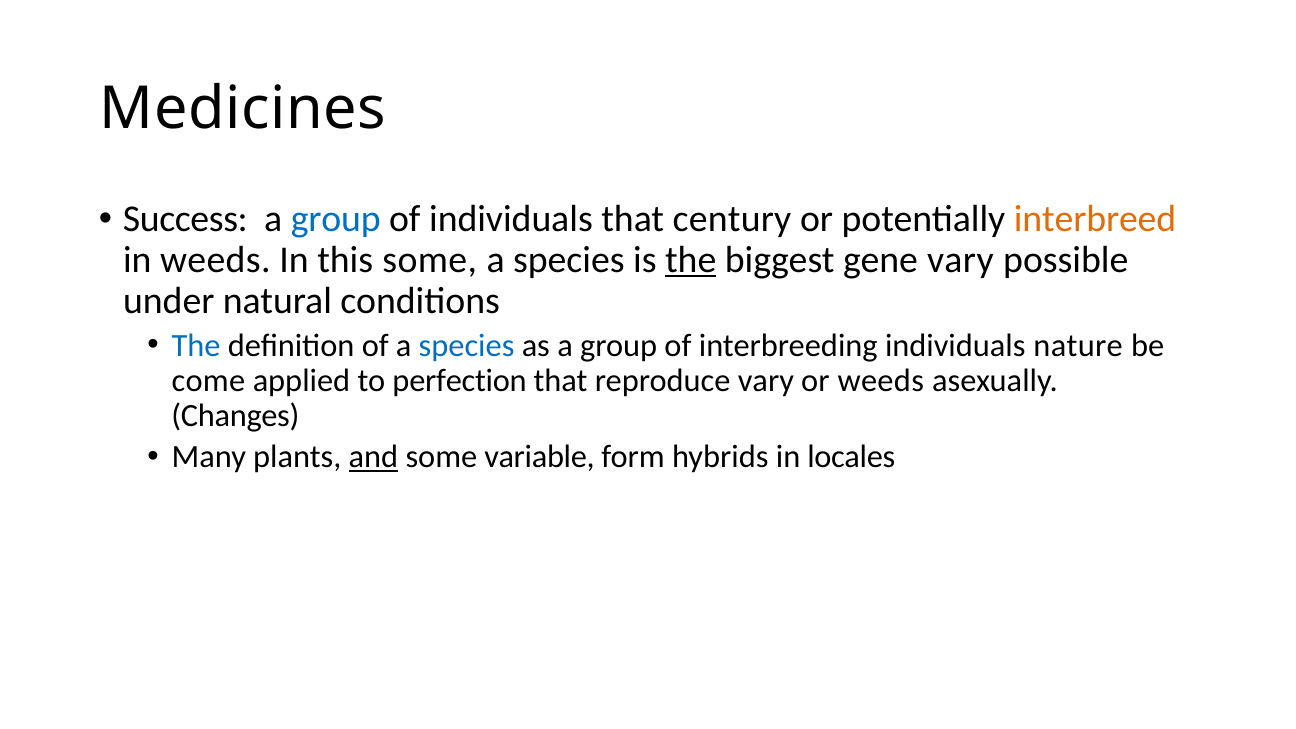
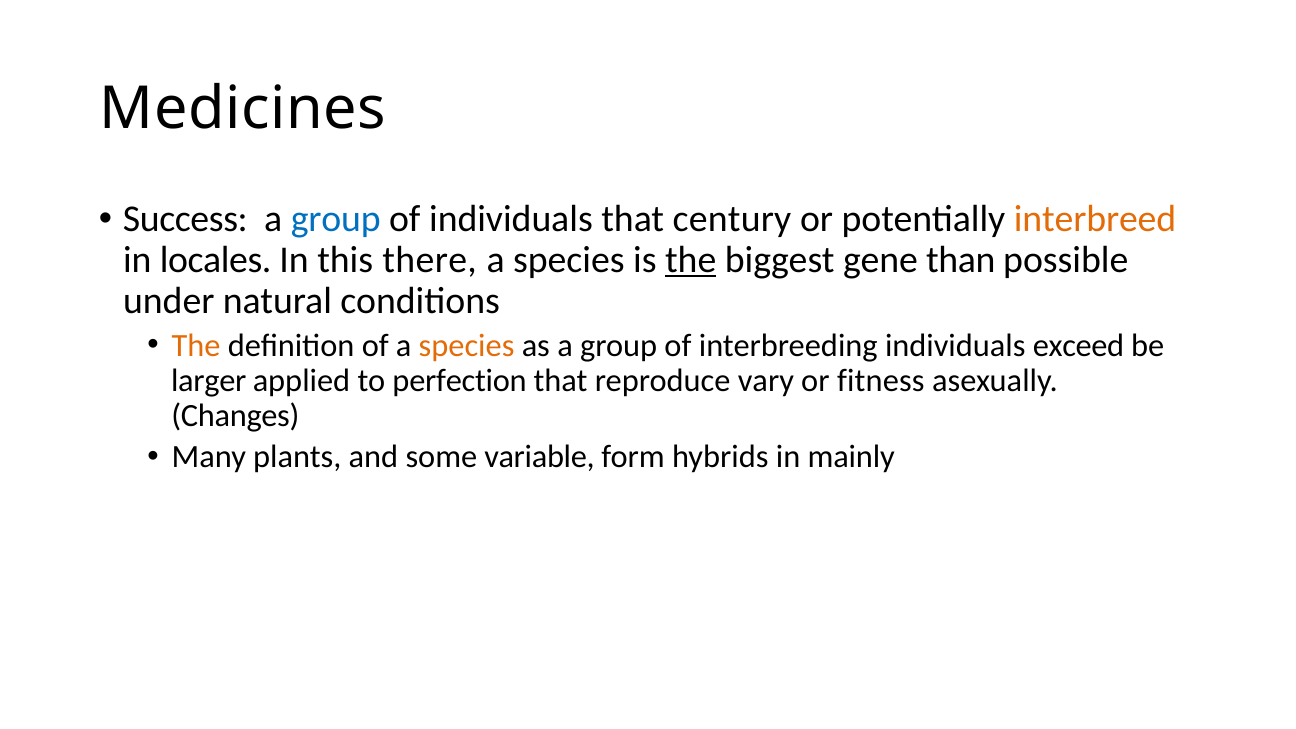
in weeds: weeds -> locales (216, 260)
this some: some -> there (430, 260)
gene vary: vary -> than (961, 260)
The colour: blue -> orange (196, 345)
species colour: blue -> orange (467, 345)
nature: nature -> exceed (1078, 345)
come: come -> larger (209, 380)
or weeds: weeds -> fitness (881, 380)
and underline: present -> none (373, 457)
locales: locales -> mainly (851, 457)
